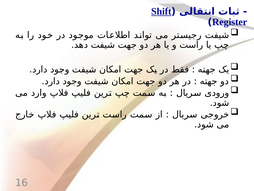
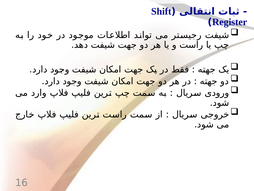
Shift underline: present -> none (161, 11)
